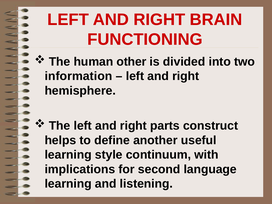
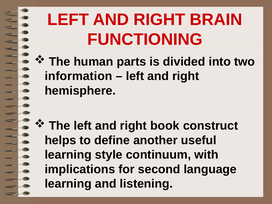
other: other -> parts (131, 62)
parts: parts -> book (165, 126)
